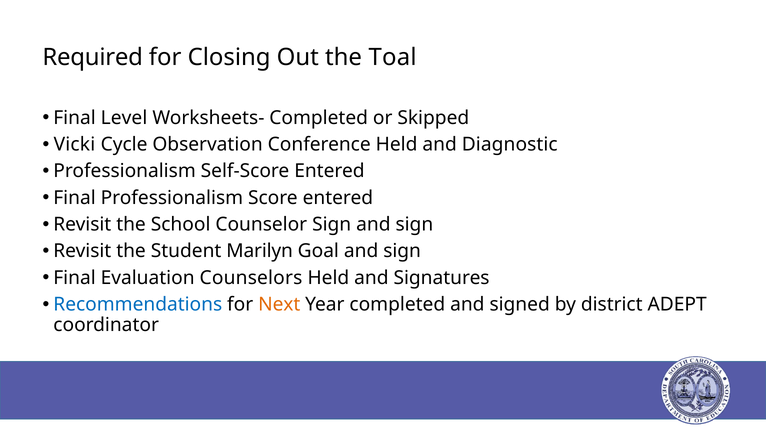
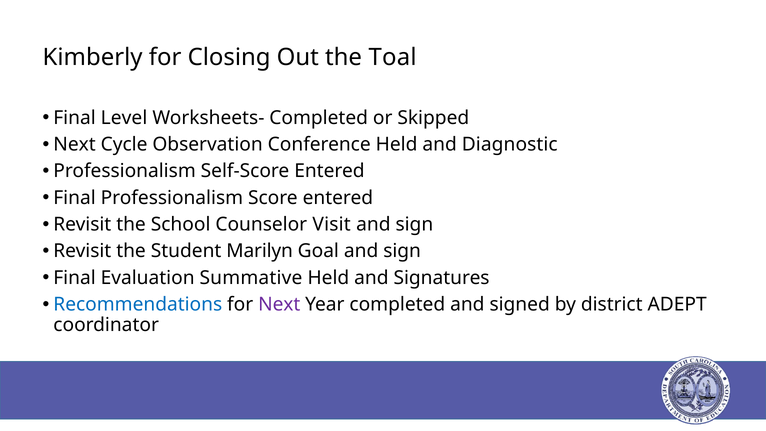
Required: Required -> Kimberly (93, 57)
Vicki: Vicki -> Next (75, 144)
Counselor Sign: Sign -> Visit (332, 224)
Counselors: Counselors -> Summative (251, 278)
Next colour: orange -> purple (279, 304)
